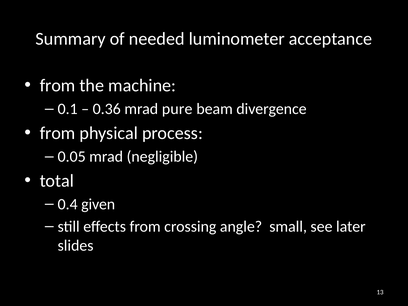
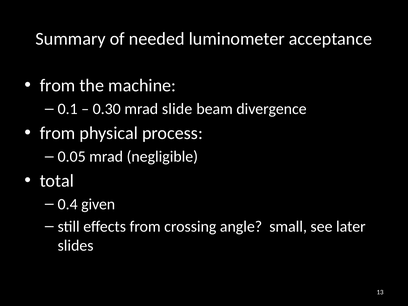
0.36: 0.36 -> 0.30 (107, 109)
pure: pure -> slide (177, 109)
